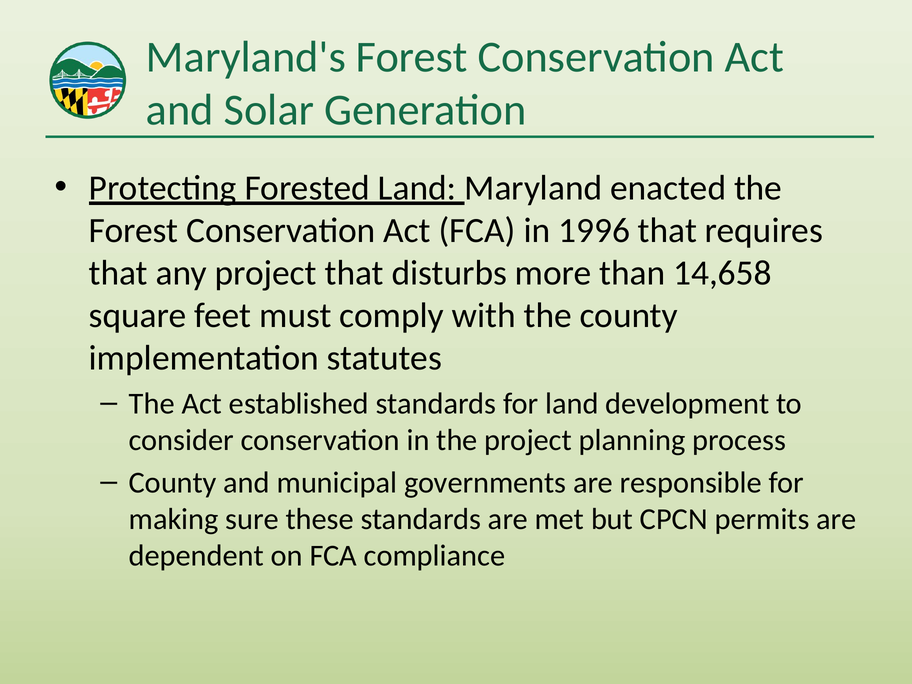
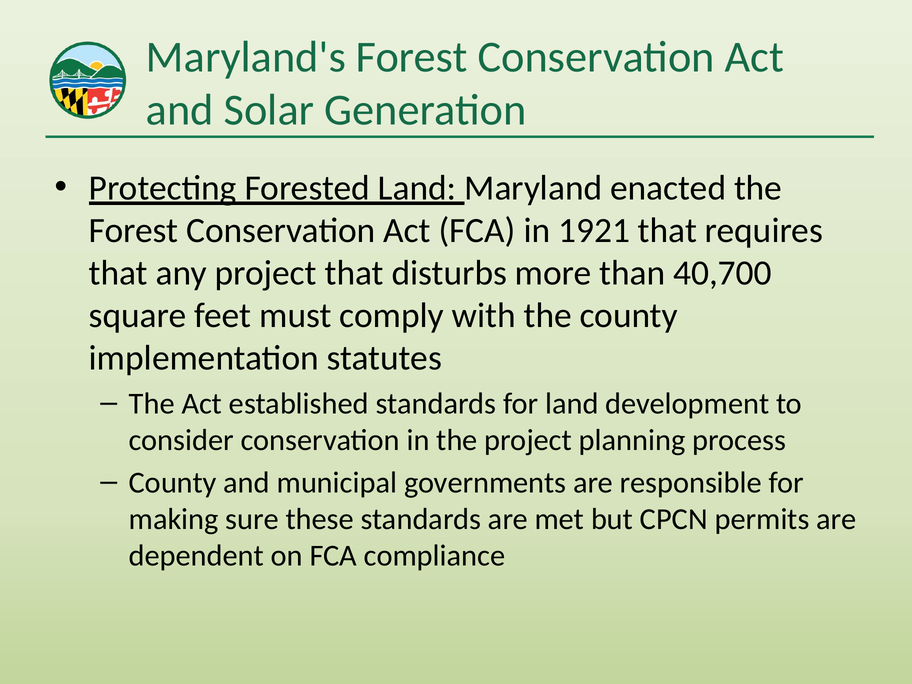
1996: 1996 -> 1921 (594, 231)
14,658: 14,658 -> 40,700 (723, 273)
